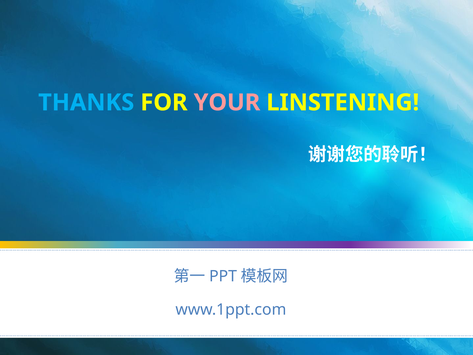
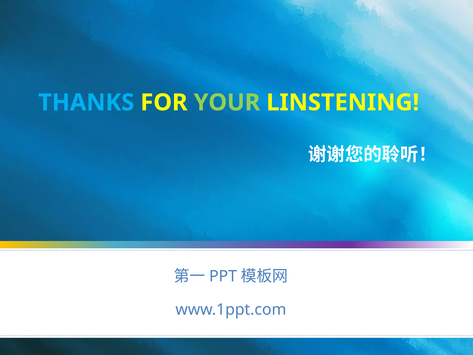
YOUR colour: pink -> light green (227, 102)
